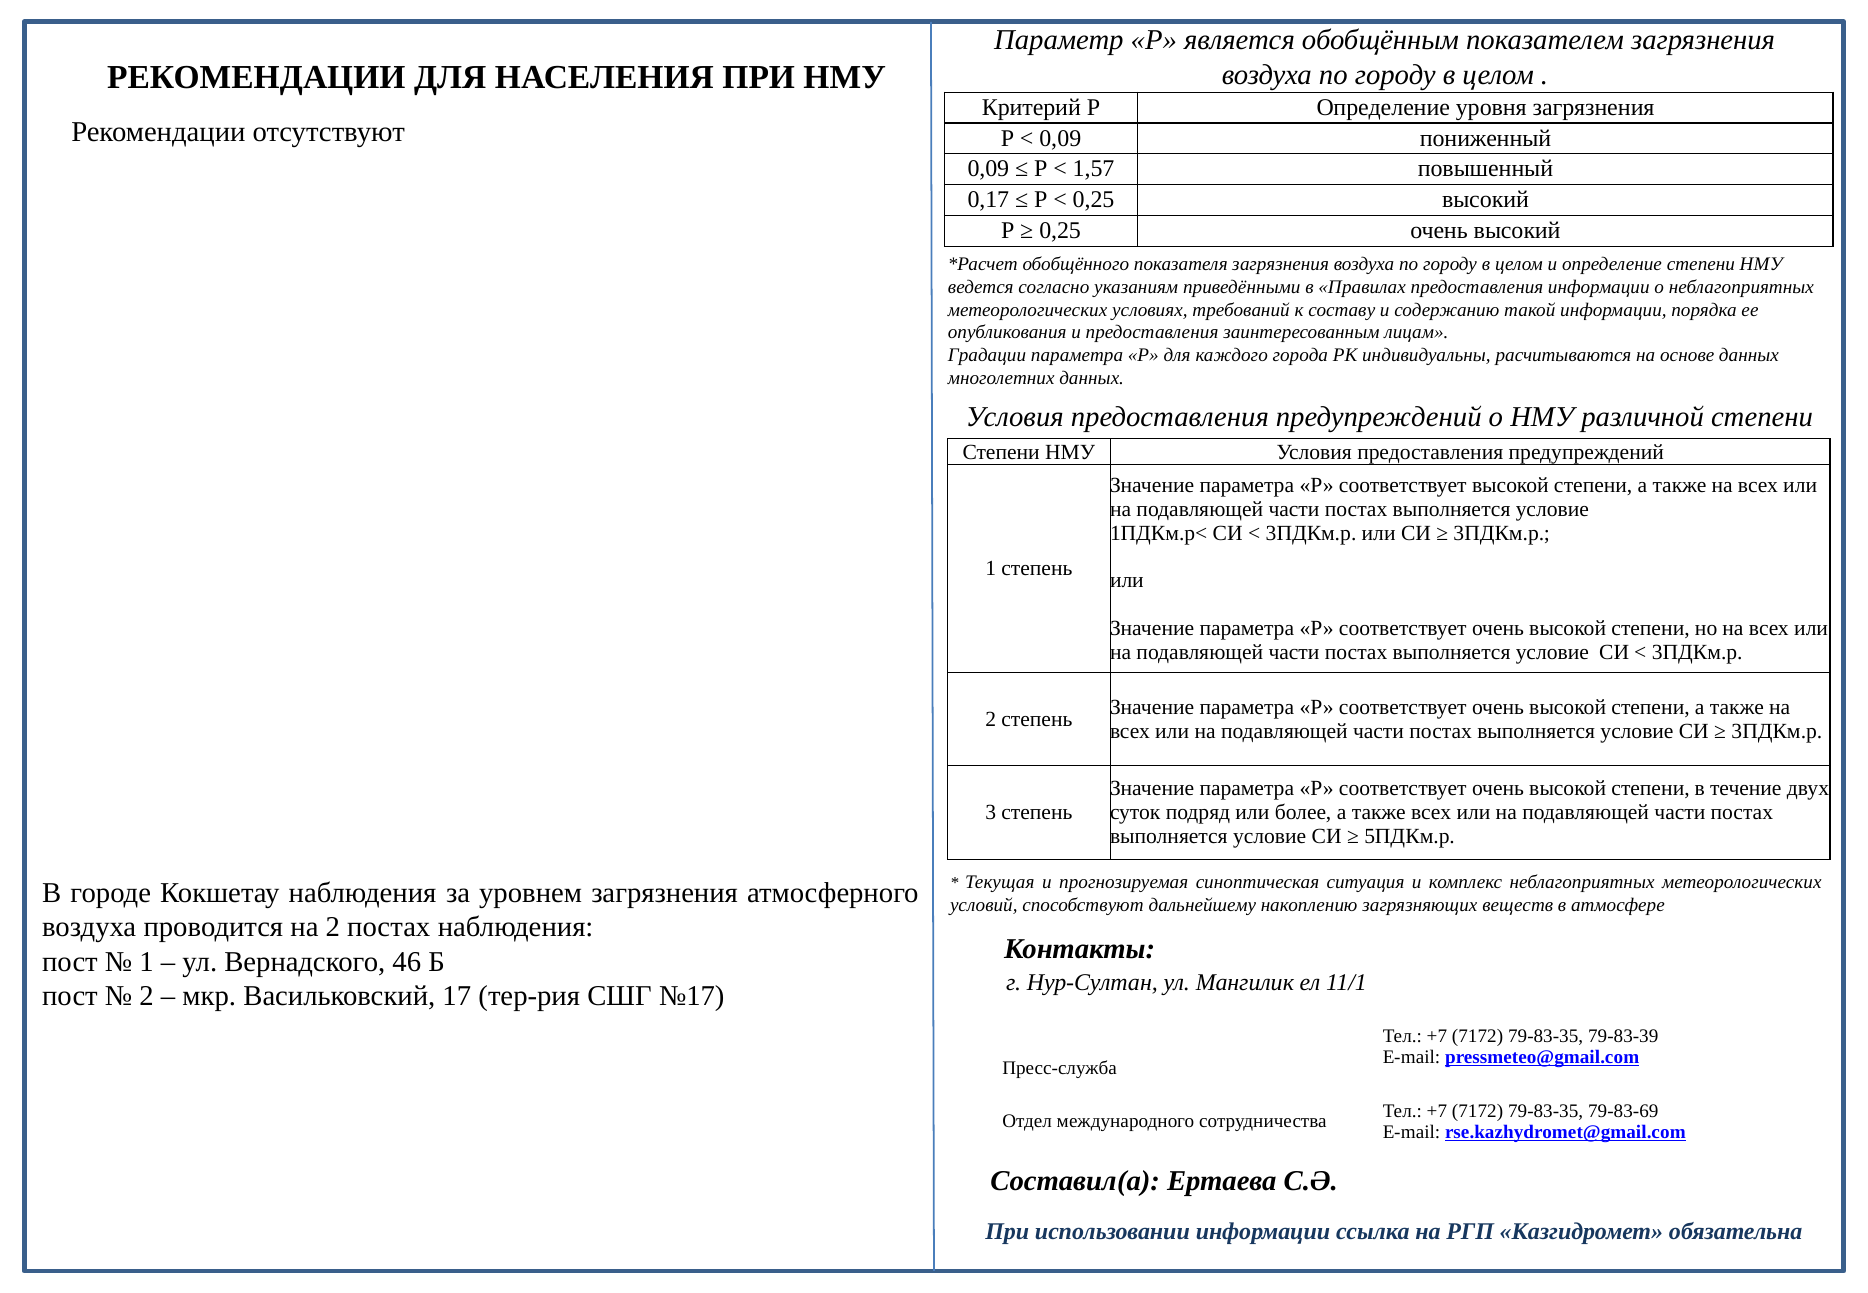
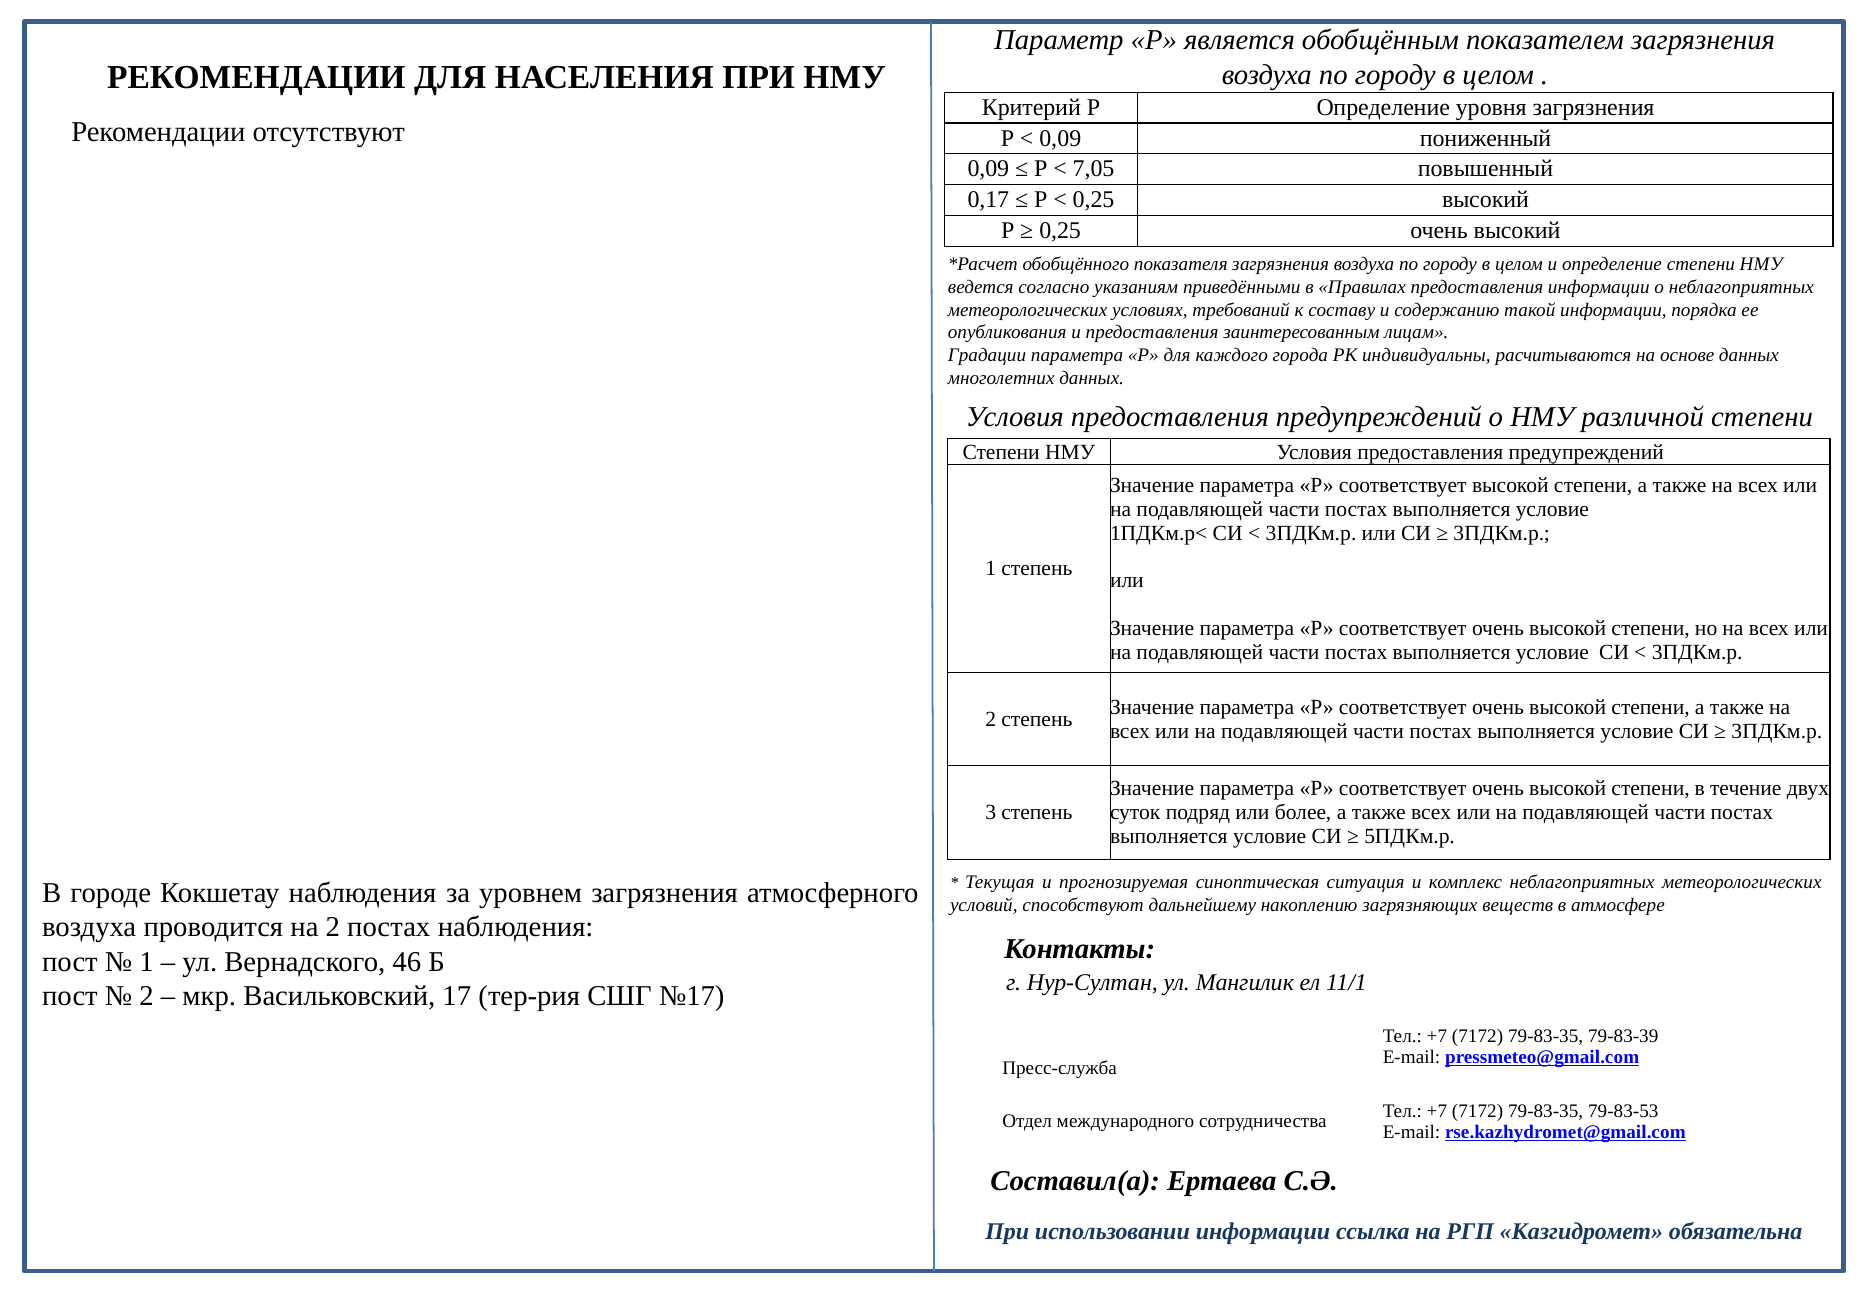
1,57: 1,57 -> 7,05 (1094, 169)
79-83-69: 79-83-69 -> 79-83-53 (1623, 1111)
